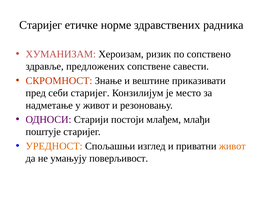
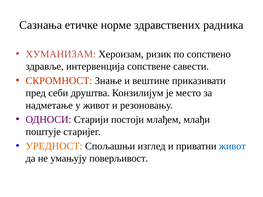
Старијег: Старијег -> Сазнања (41, 25)
предложених: предложених -> интервенција (95, 66)
себи старијег: старијег -> друштва (90, 93)
живот colour: orange -> blue (232, 146)
